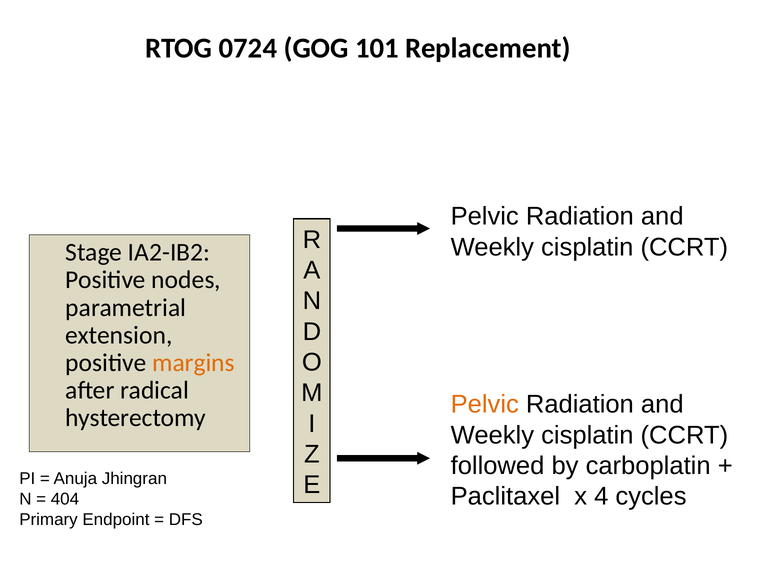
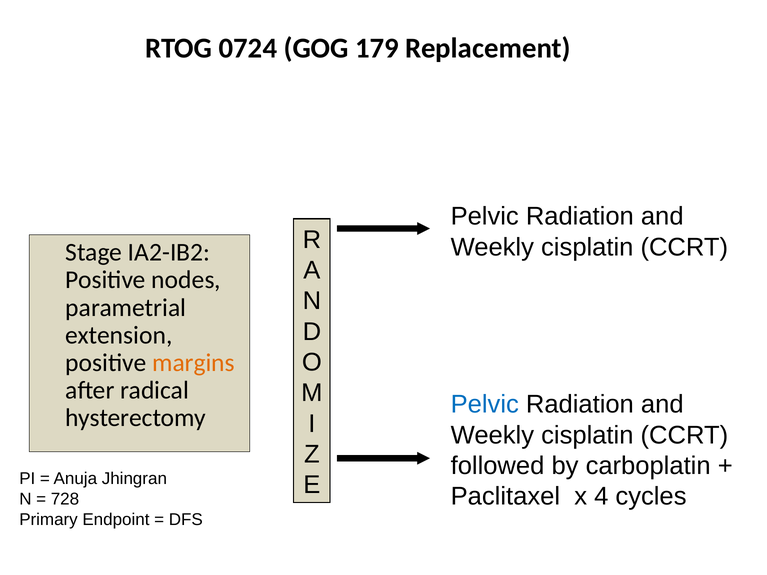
101: 101 -> 179 (377, 48)
Pelvic colour: orange -> blue (485, 405)
404: 404 -> 728 (65, 499)
